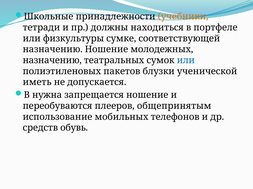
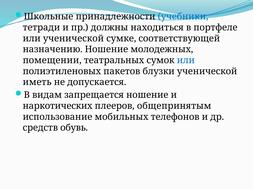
учебники colour: orange -> blue (183, 17)
или физкультуры: физкультуры -> ученической (73, 39)
назначению: назначению -> помещении (52, 61)
нужна: нужна -> видам (47, 95)
переобуваются: переобуваются -> наркотических (58, 106)
